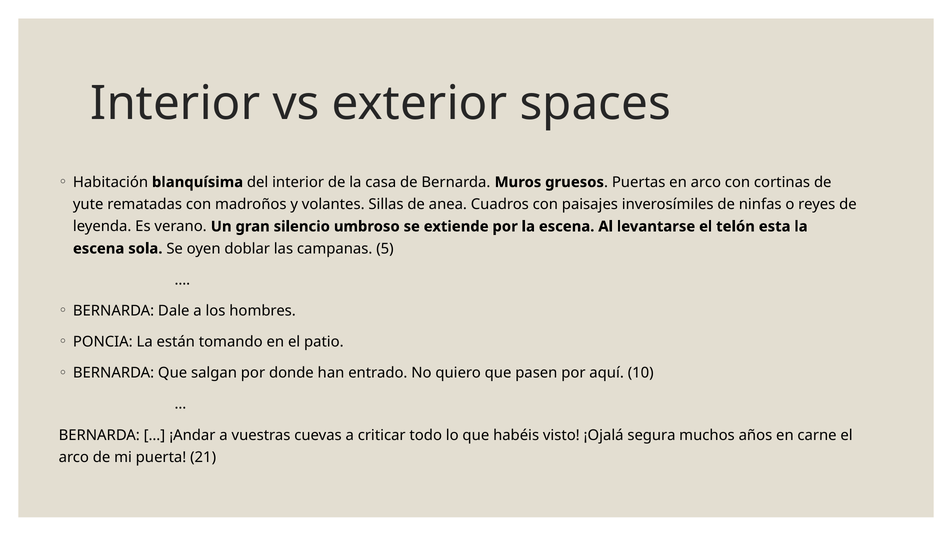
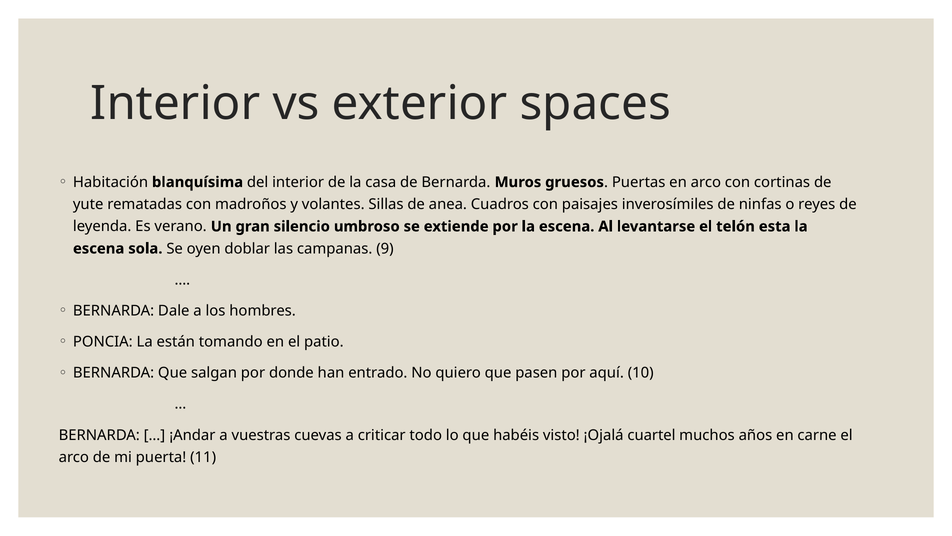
5: 5 -> 9 (385, 248)
segura: segura -> cuartel (651, 435)
21: 21 -> 11 (203, 457)
